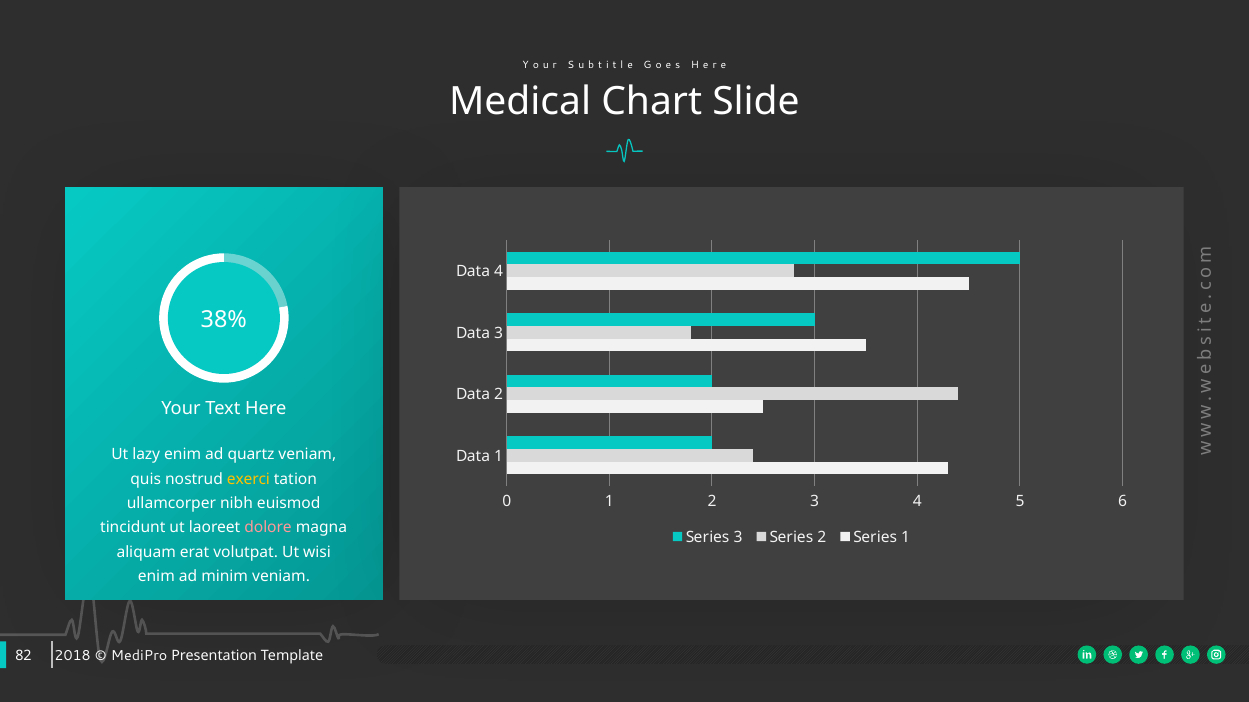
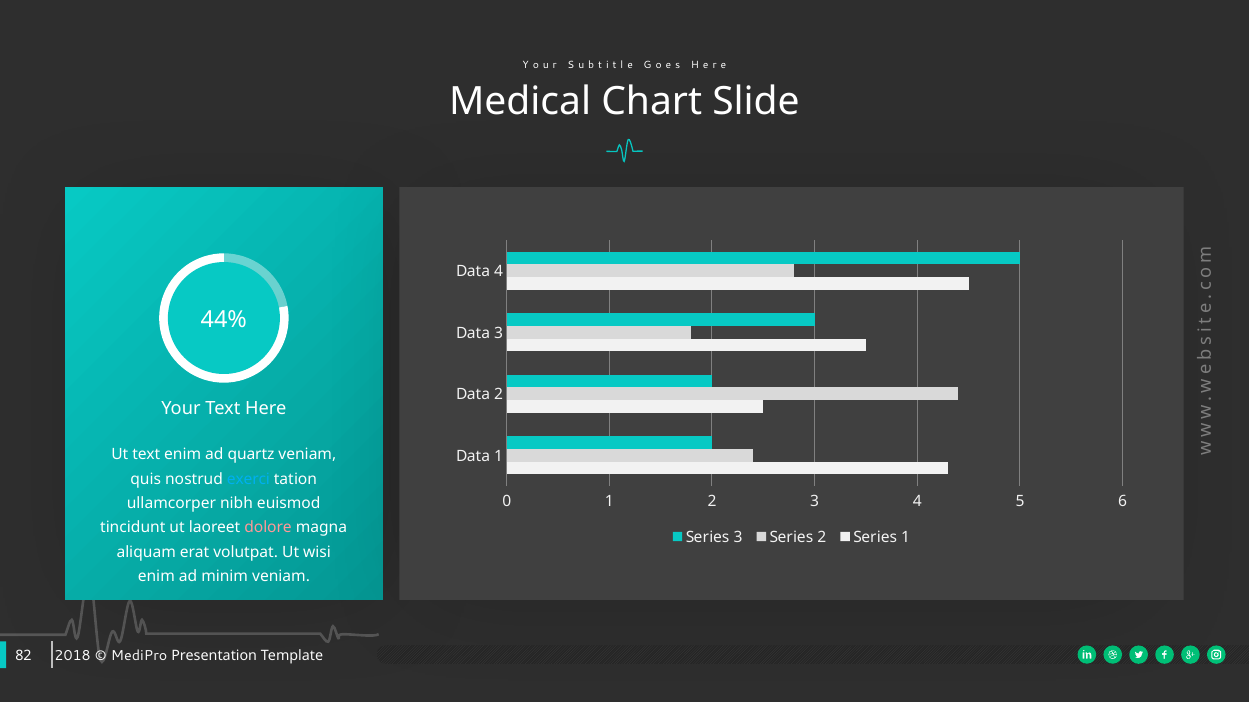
38%: 38% -> 44% (224, 320)
Ut lazy: lazy -> text (146, 455)
exerci colour: yellow -> light blue (248, 479)
